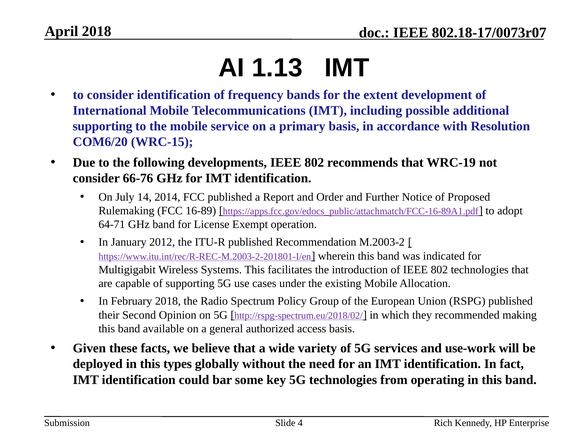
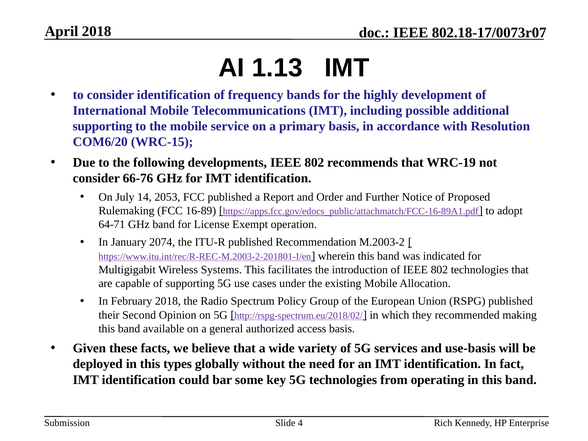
extent: extent -> highly (381, 95)
2014: 2014 -> 2053 (167, 197)
2012: 2012 -> 2074 (162, 242)
use-work: use-work -> use-basis (470, 348)
